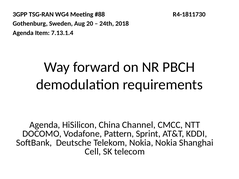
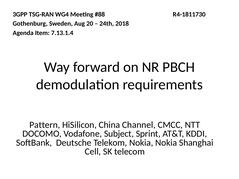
Agenda: Agenda -> Pattern (45, 125)
Pattern: Pattern -> Subject (119, 134)
